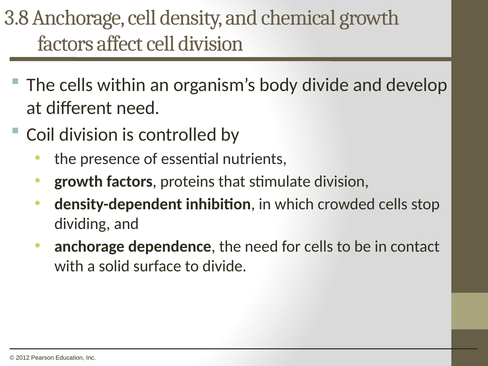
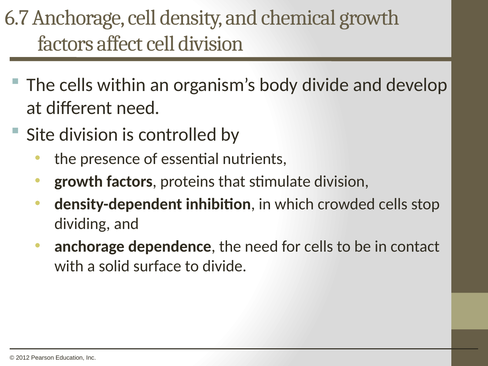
3.8: 3.8 -> 6.7 (17, 18)
Coil: Coil -> Site (41, 134)
